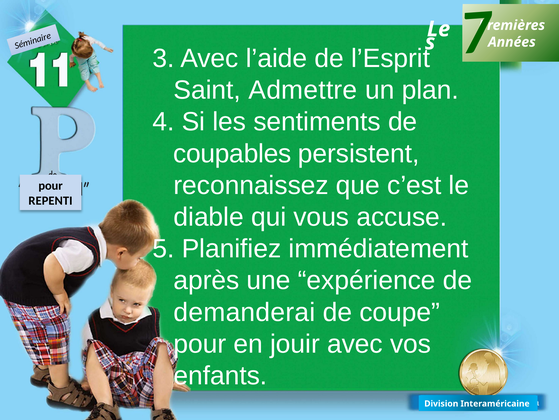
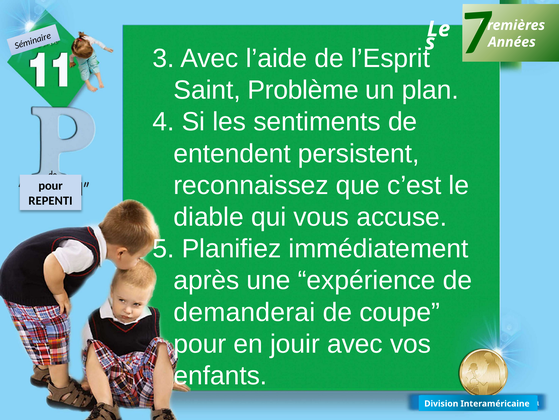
Admettre: Admettre -> Problème (303, 90)
coupables: coupables -> entendent (232, 153)
